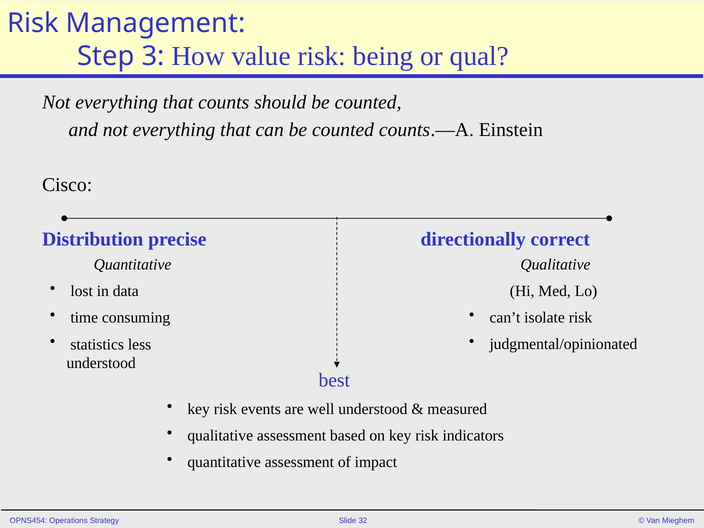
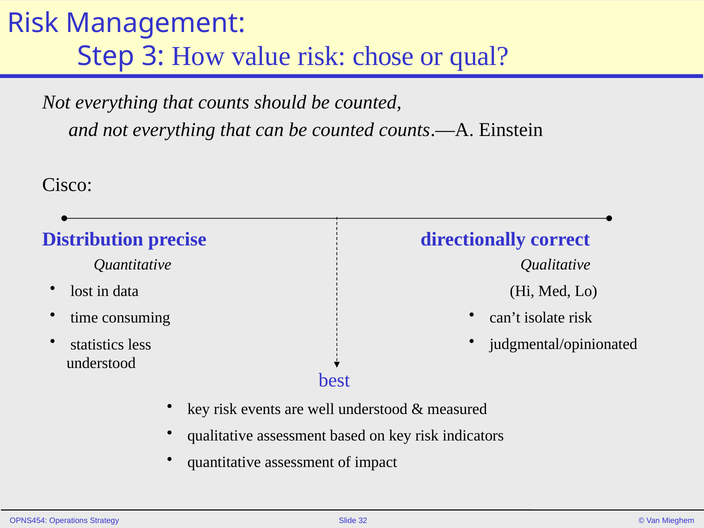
being: being -> chose (383, 56)
